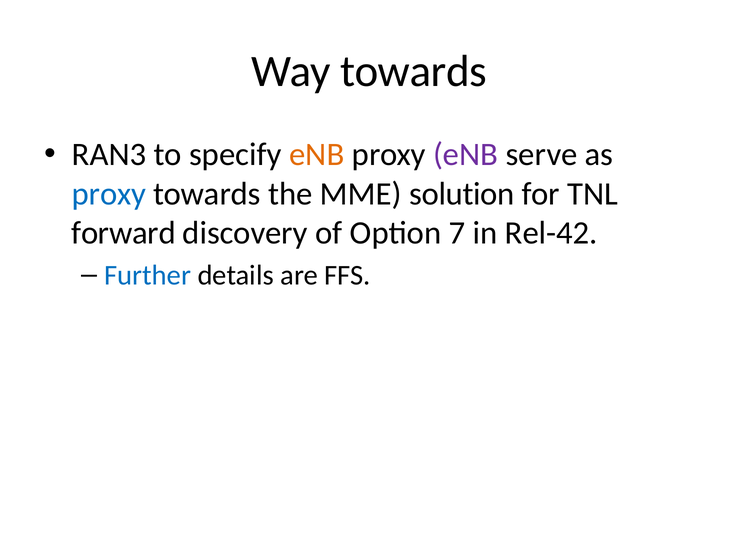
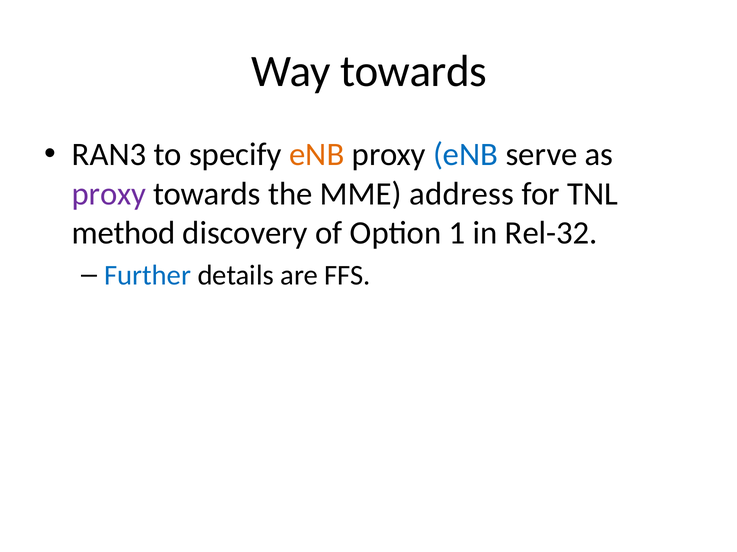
eNB colour: purple -> blue (466, 155)
proxy colour: blue -> purple (109, 194)
solution: solution -> address (462, 194)
forward: forward -> method (124, 233)
7: 7 -> 1 (457, 233)
Rel-42: Rel-42 -> Rel-32 (551, 233)
